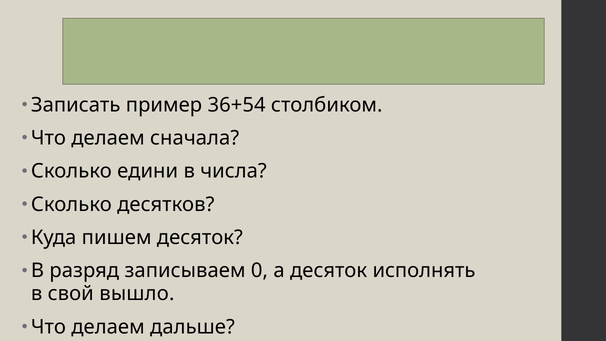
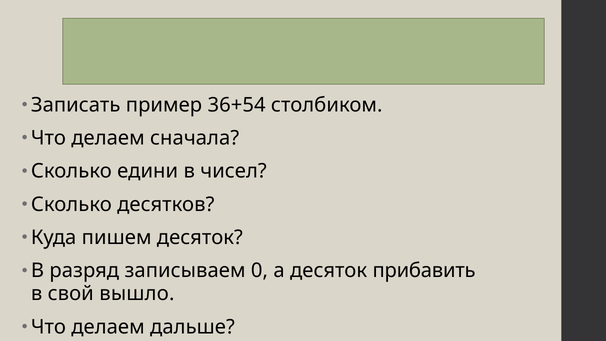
числа: числа -> чисел (234, 171)
исполнять: исполнять -> прибавить (424, 271)
